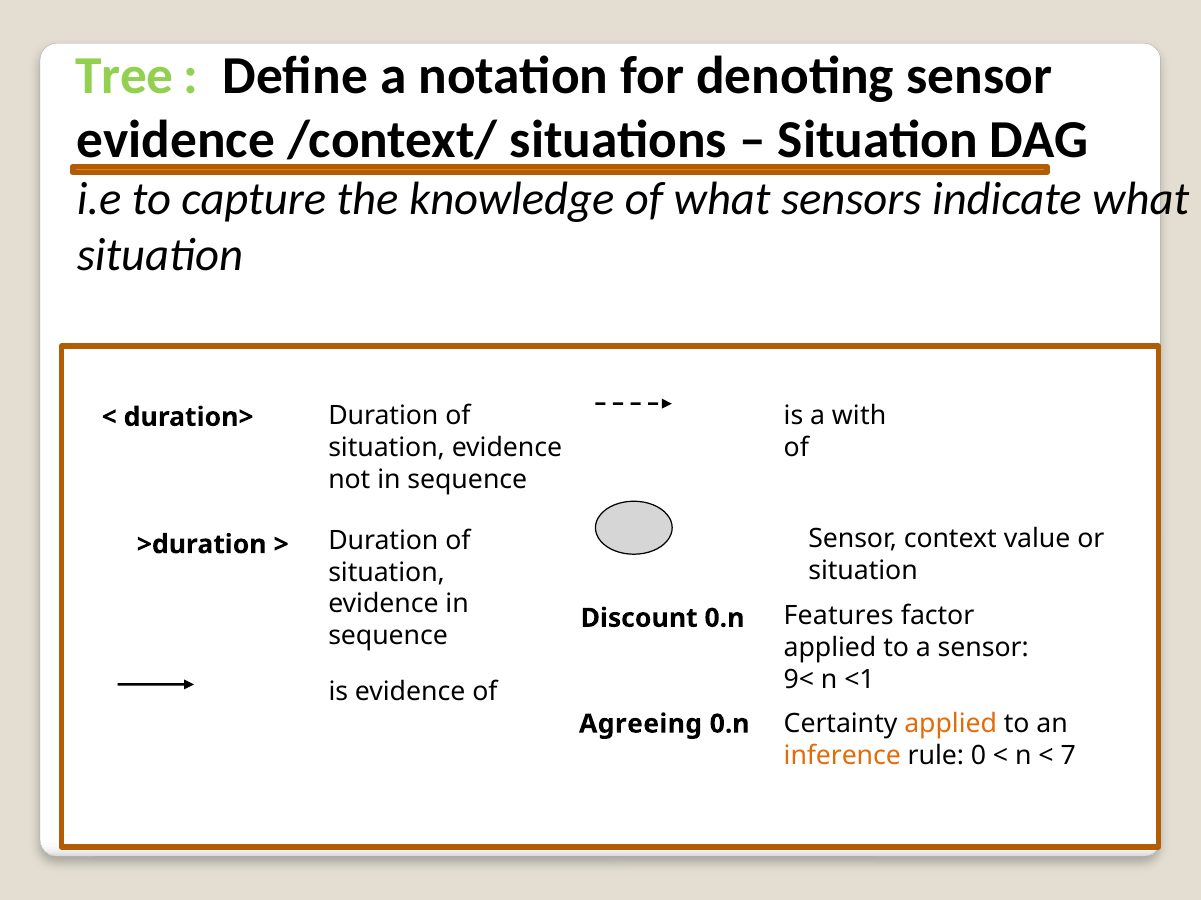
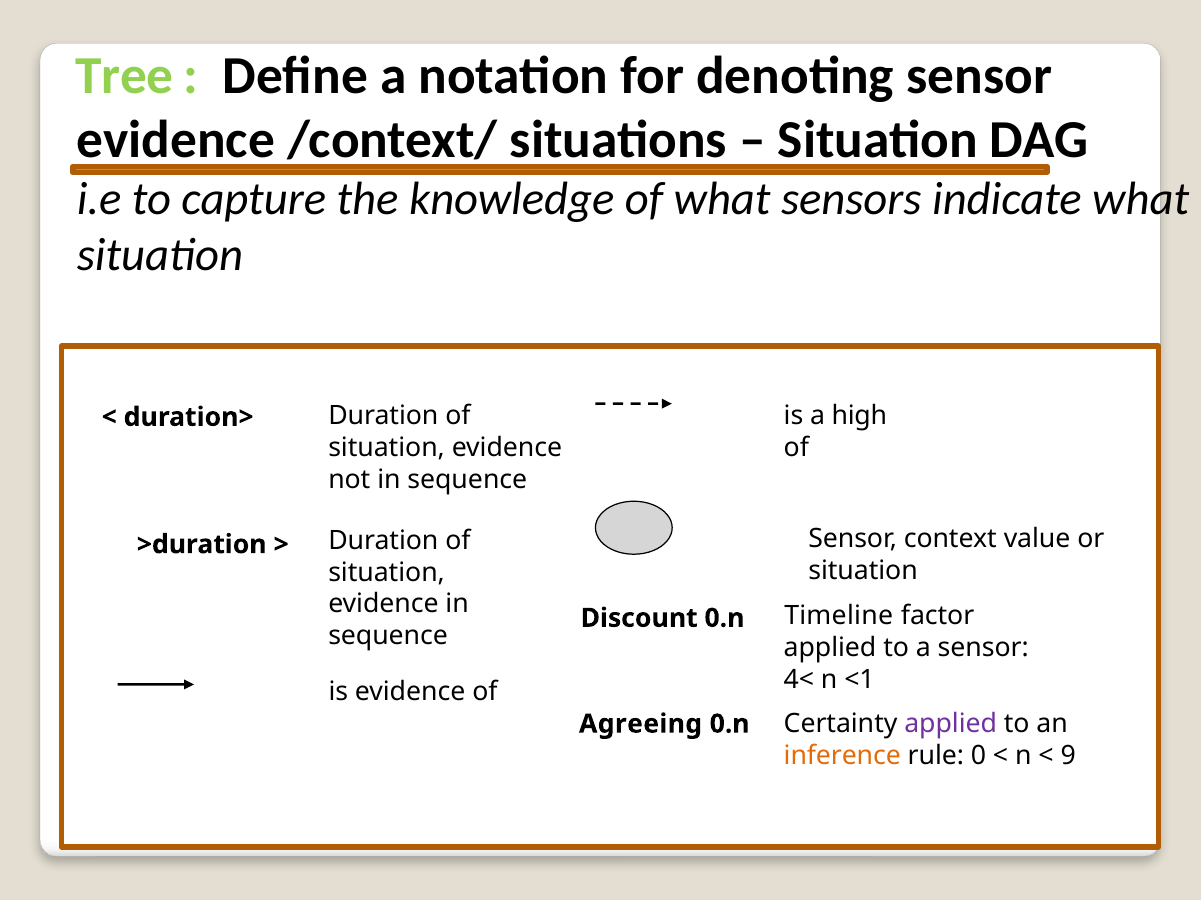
with: with -> high (859, 416)
Features: Features -> Timeline (839, 616)
9<: 9< -> 4< (799, 680)
applied colour: orange -> purple (951, 724)
7: 7 -> 9 (1068, 756)
